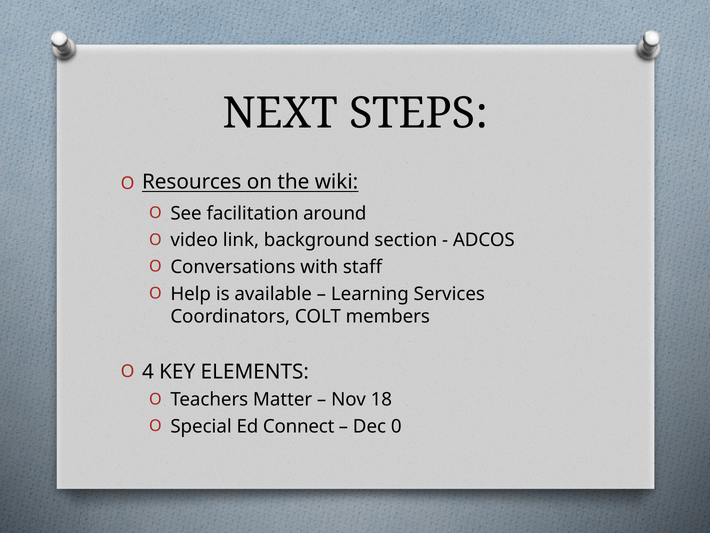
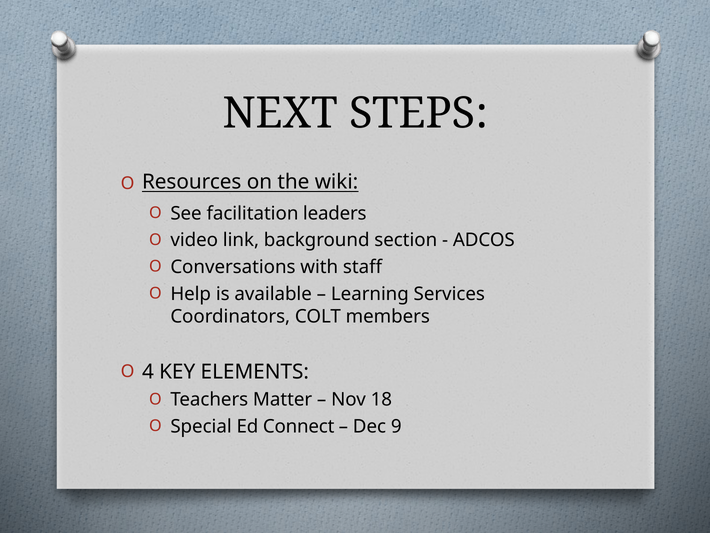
around: around -> leaders (335, 213)
0: 0 -> 9 (396, 426)
